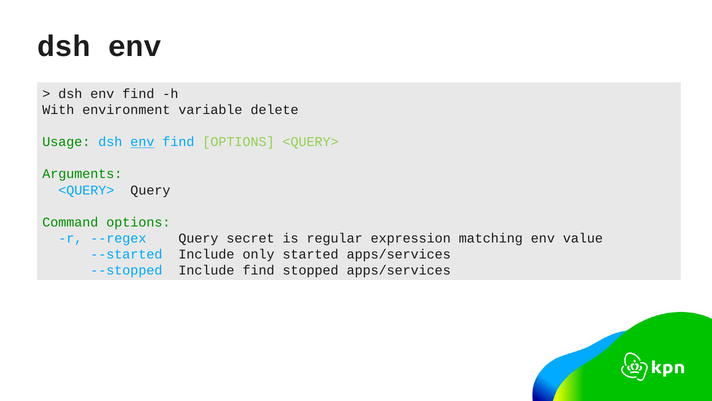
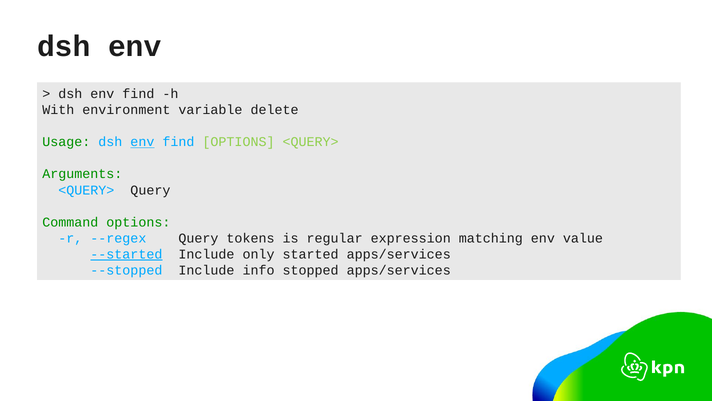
secret: secret -> tokens (251, 238)
--started underline: none -> present (126, 254)
Include find: find -> info (259, 270)
